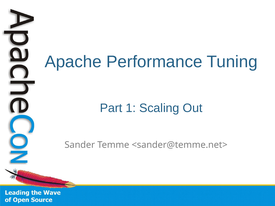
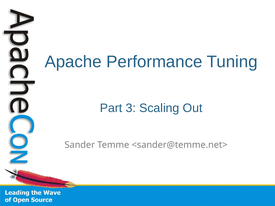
1: 1 -> 3 (131, 108)
